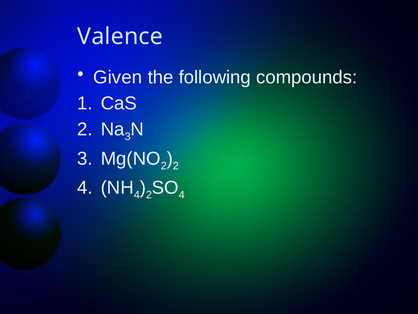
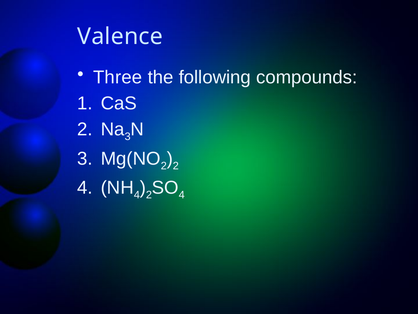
Given: Given -> Three (118, 77)
